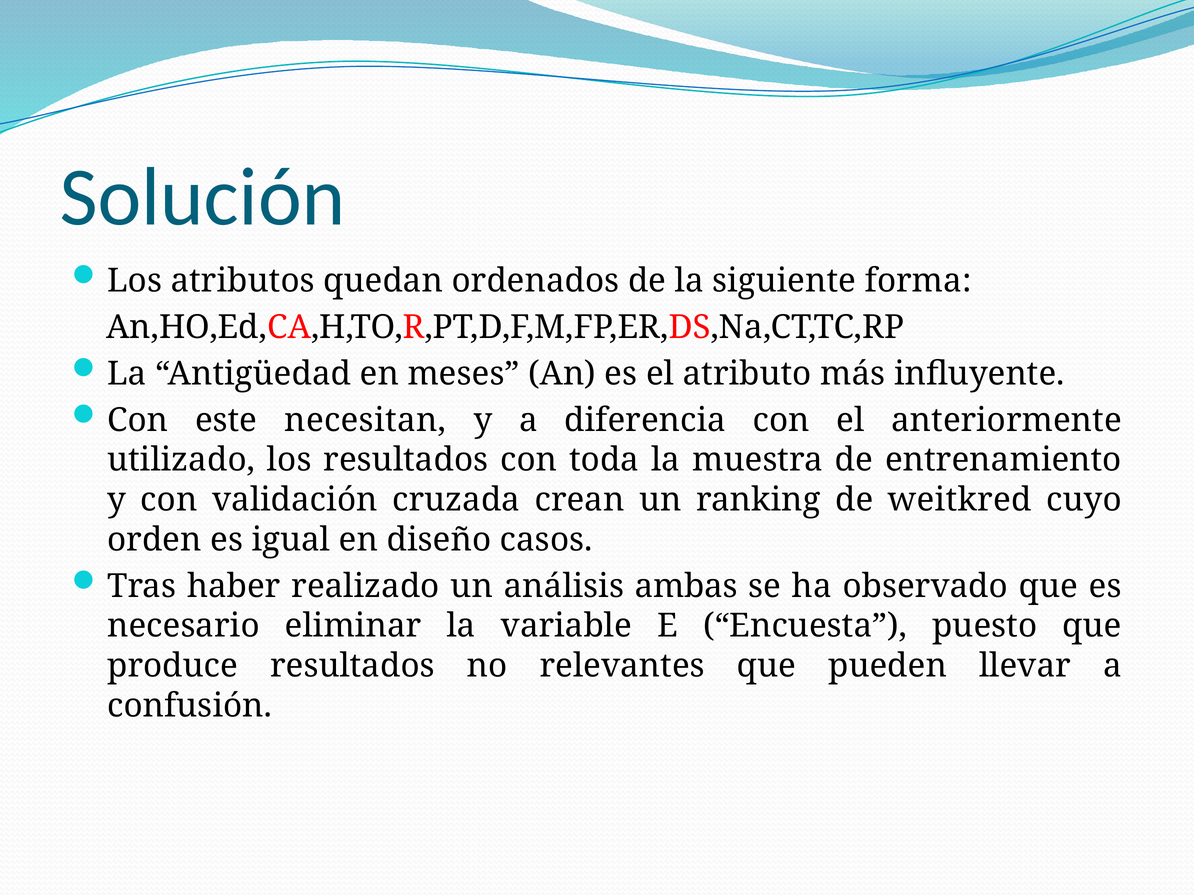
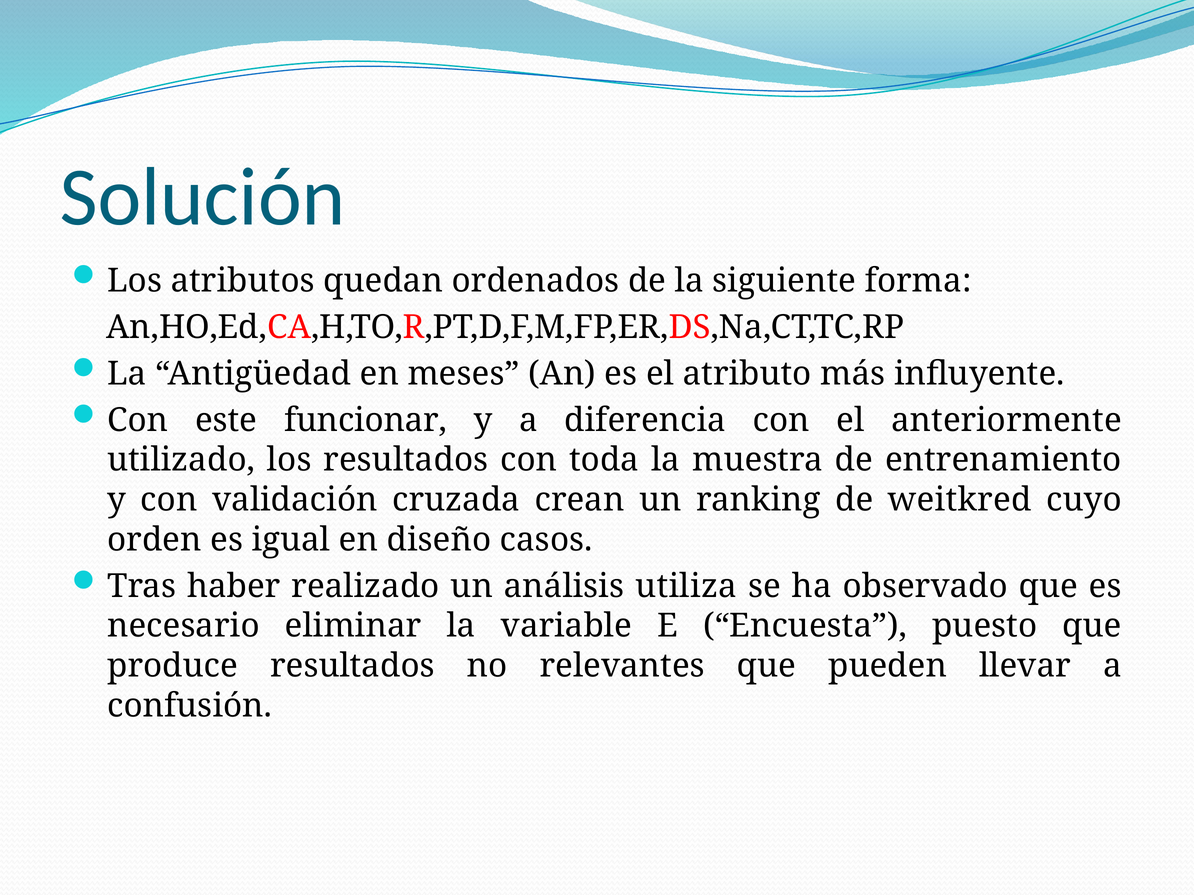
necesitan: necesitan -> funcionar (366, 420)
ambas: ambas -> utiliza (686, 586)
